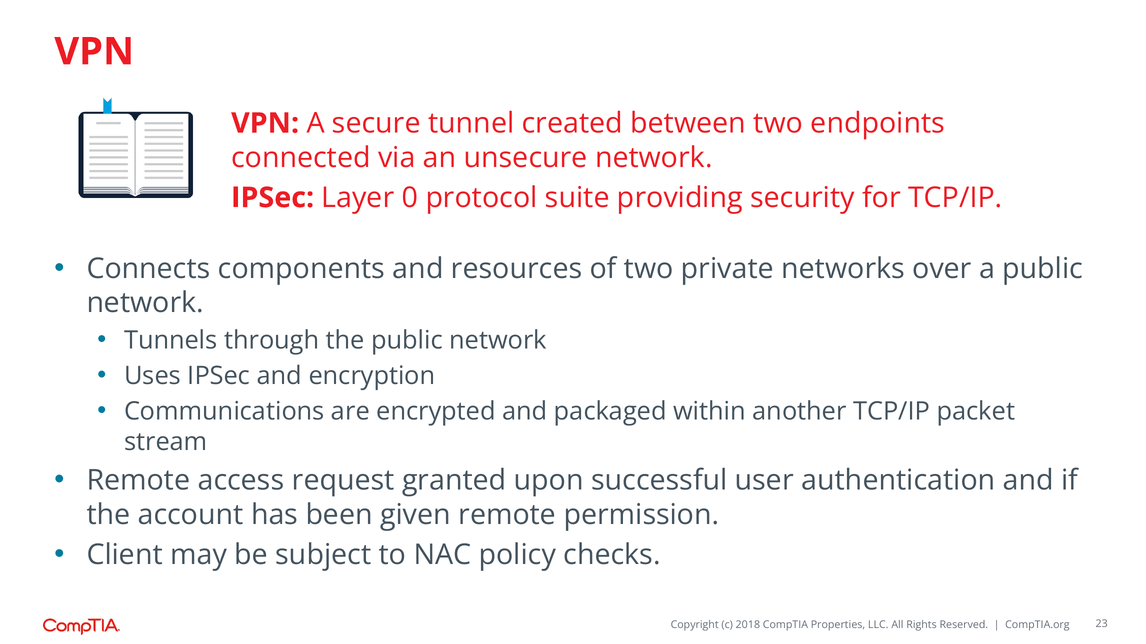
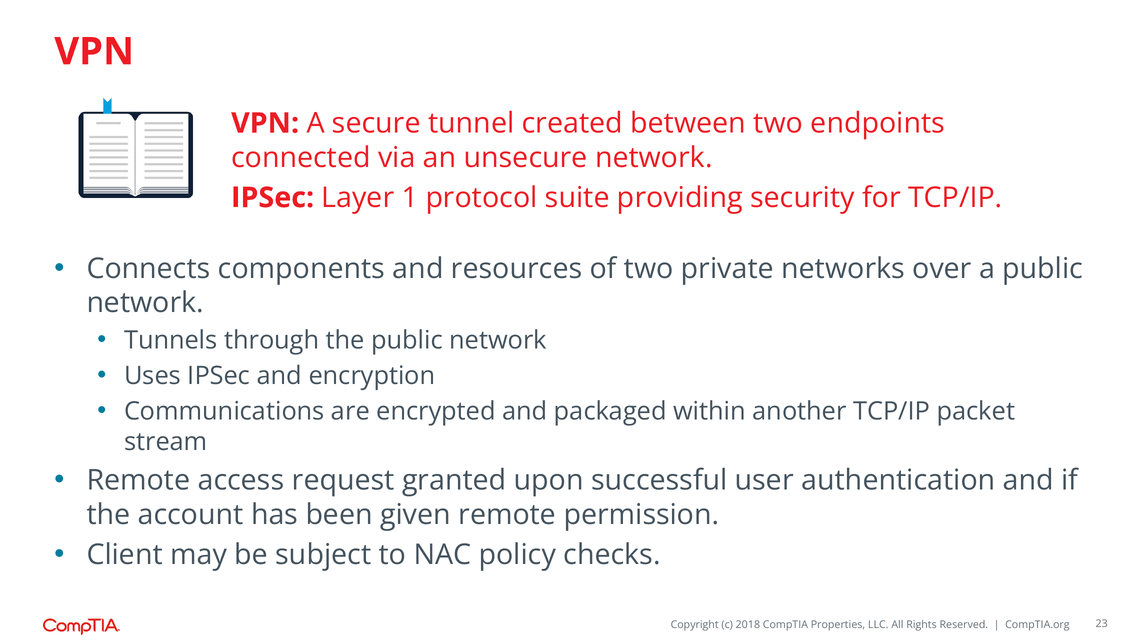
0: 0 -> 1 (410, 198)
